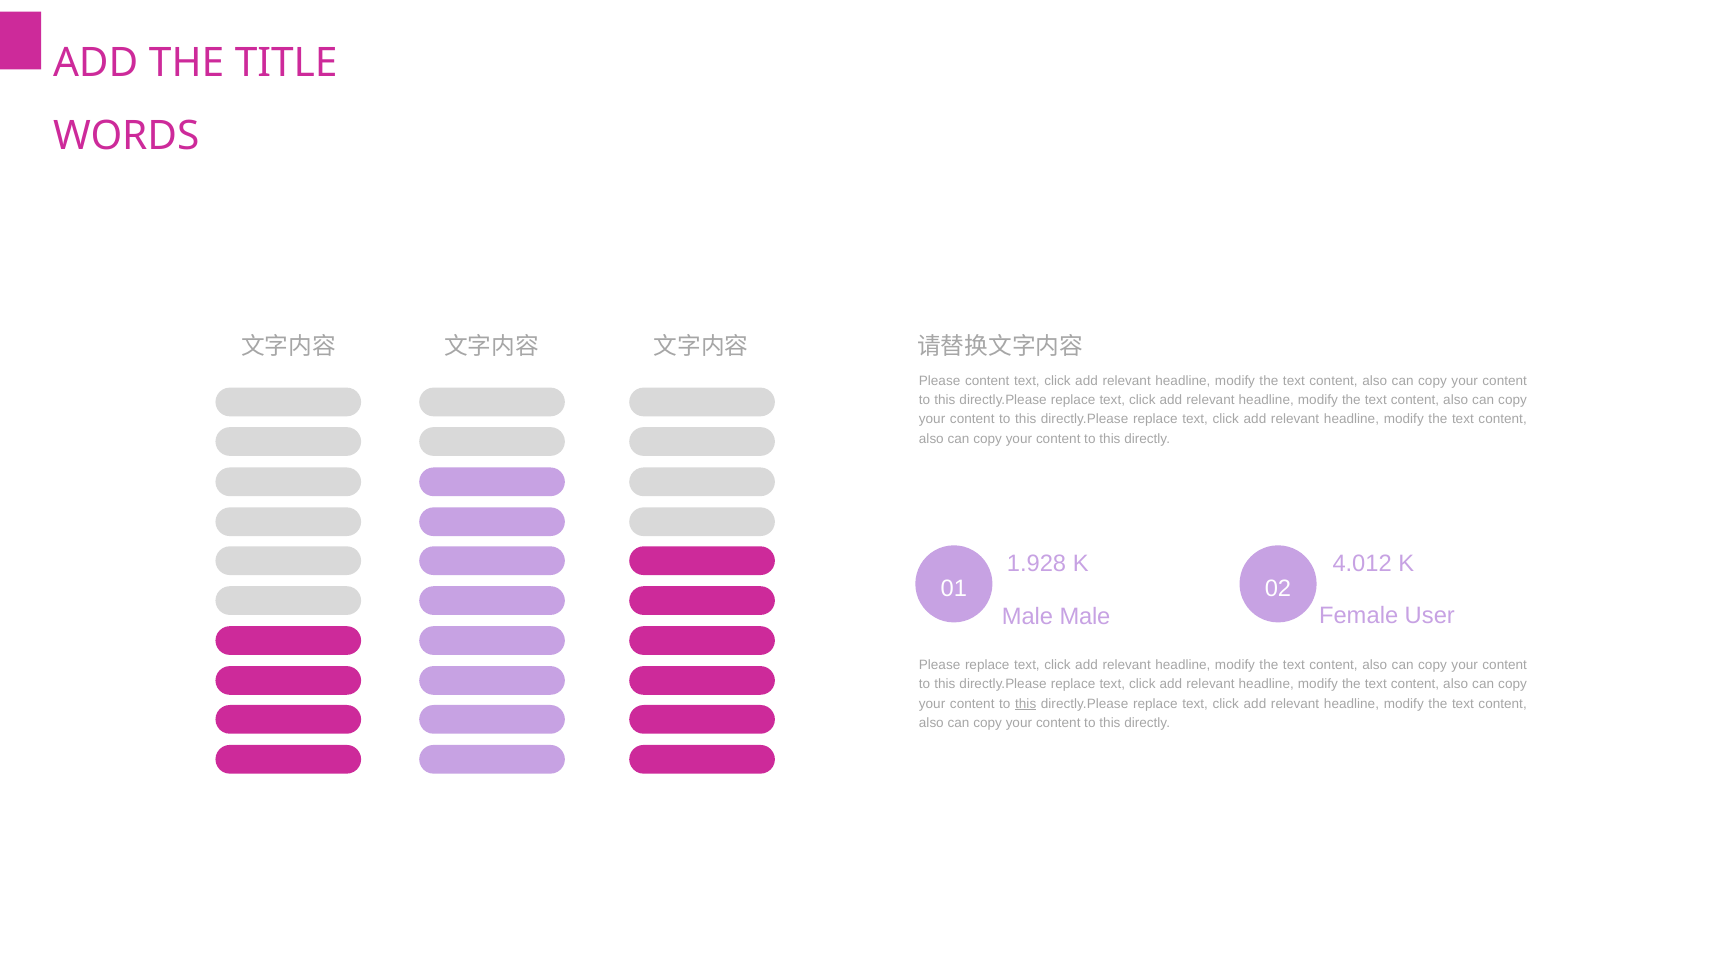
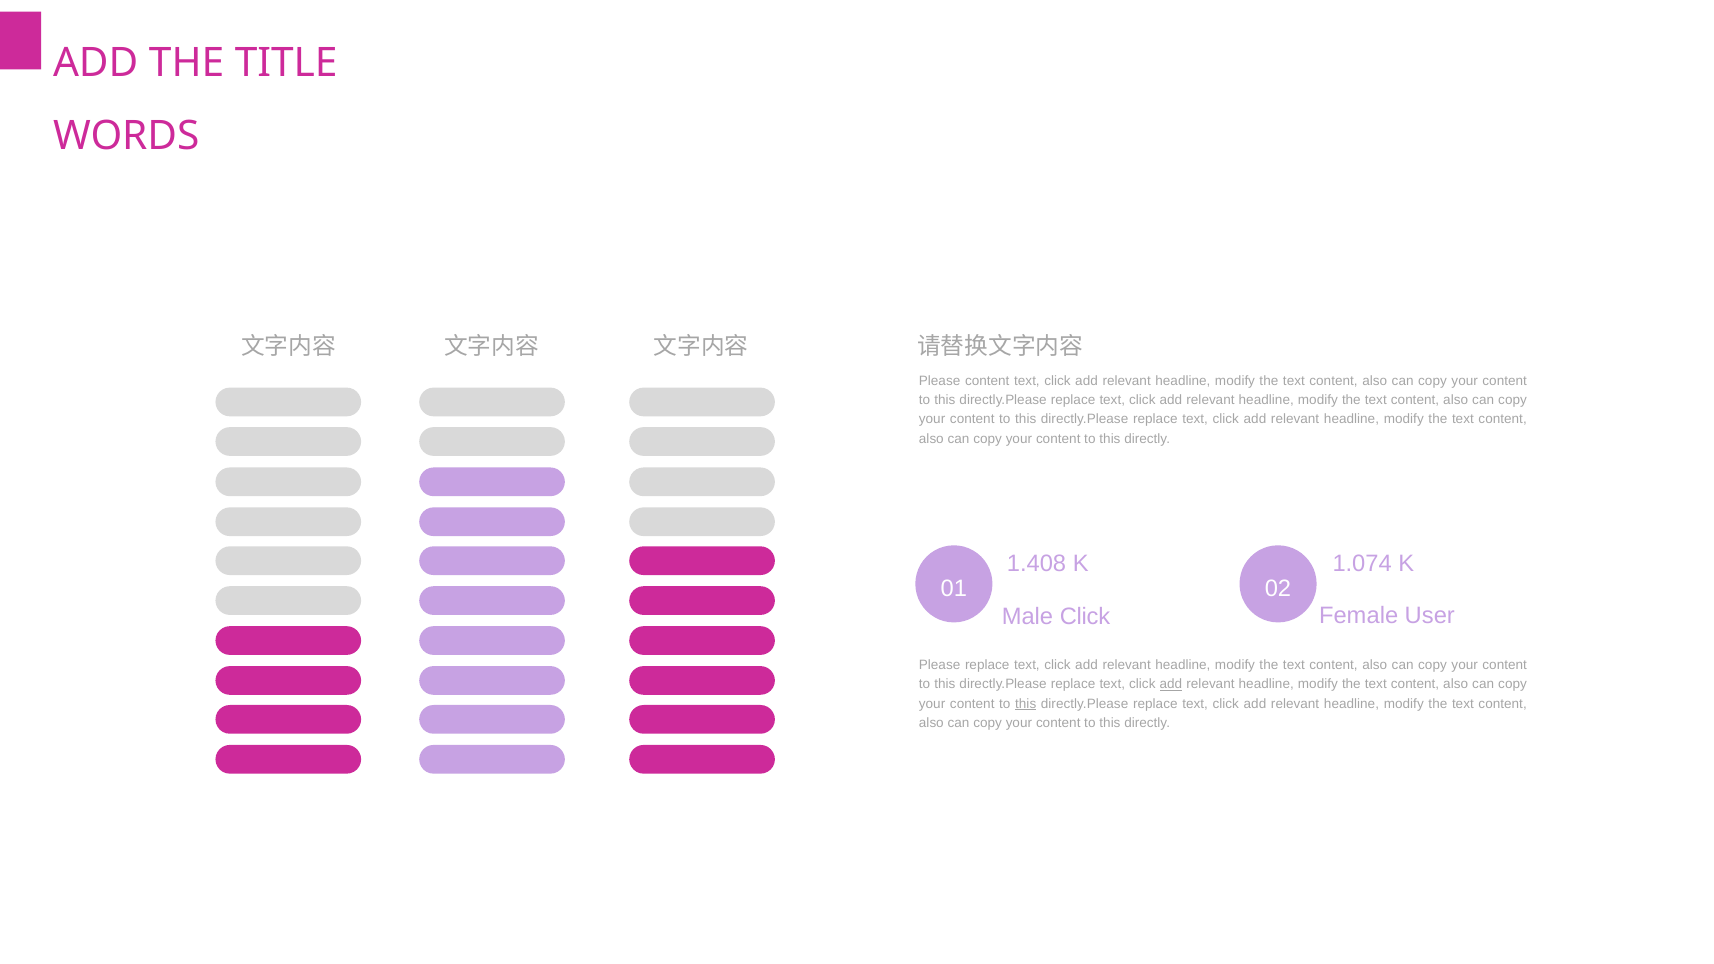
1.928: 1.928 -> 1.408 (1037, 563)
4.012: 4.012 -> 1.074 (1362, 563)
Male Male: Male -> Click (1085, 617)
add underline: none -> present (1171, 684)
